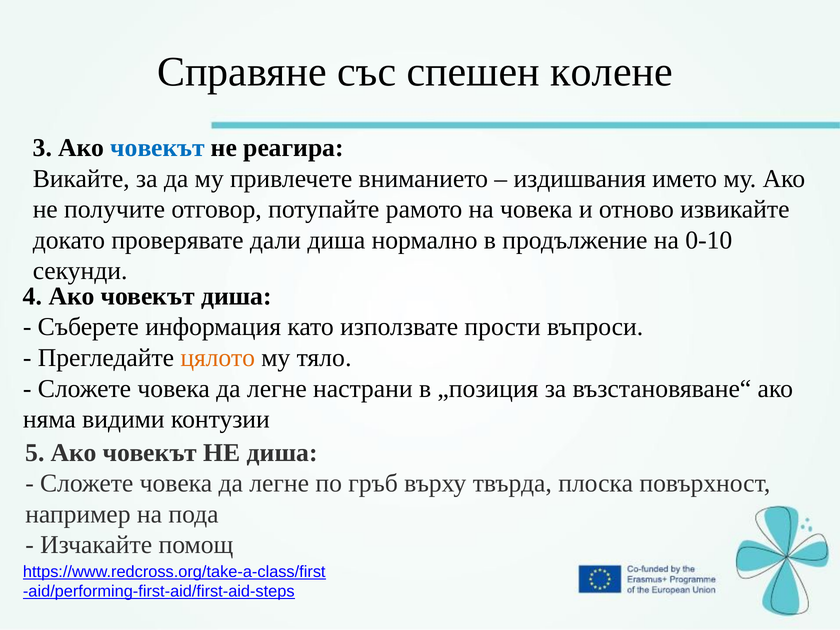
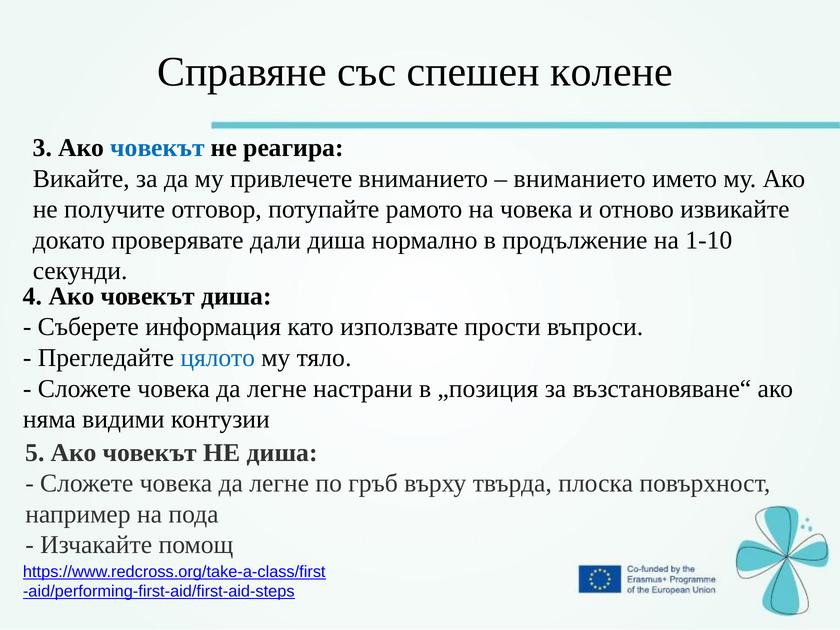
издишвания: издишвания -> вниманието (580, 179)
0-10: 0-10 -> 1-10 (709, 240)
цялото colour: orange -> blue (218, 358)
